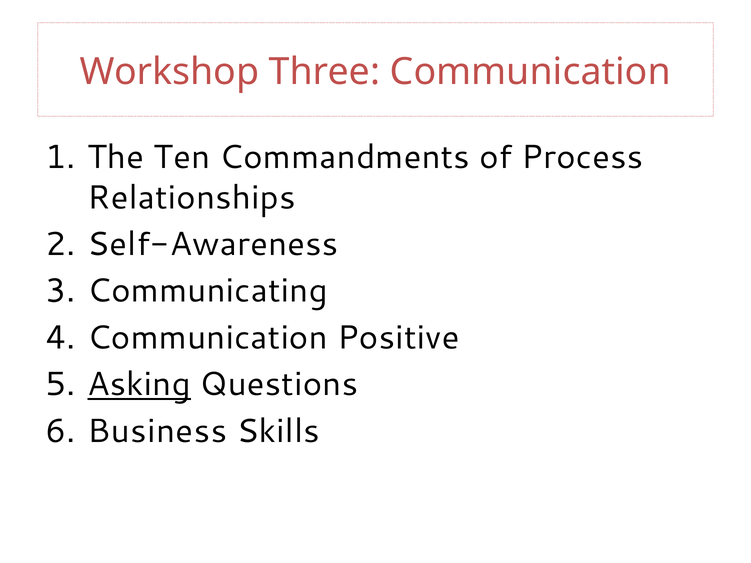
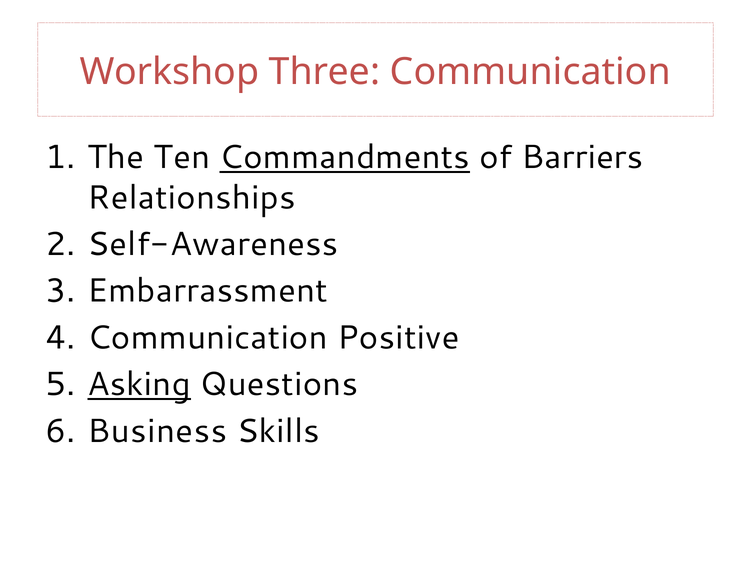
Commandments underline: none -> present (345, 158)
Process: Process -> Barriers (582, 158)
Communicating: Communicating -> Embarrassment (208, 291)
